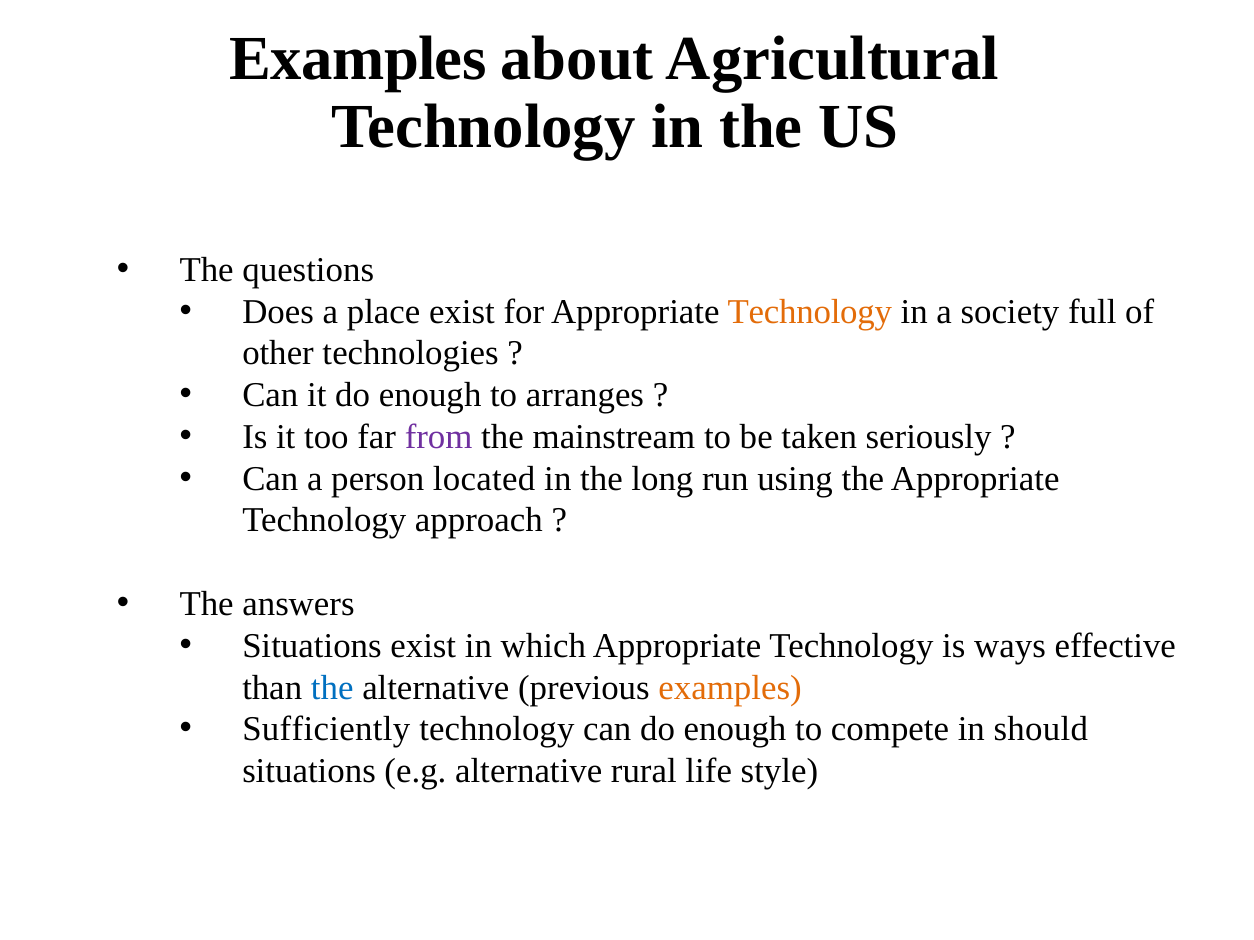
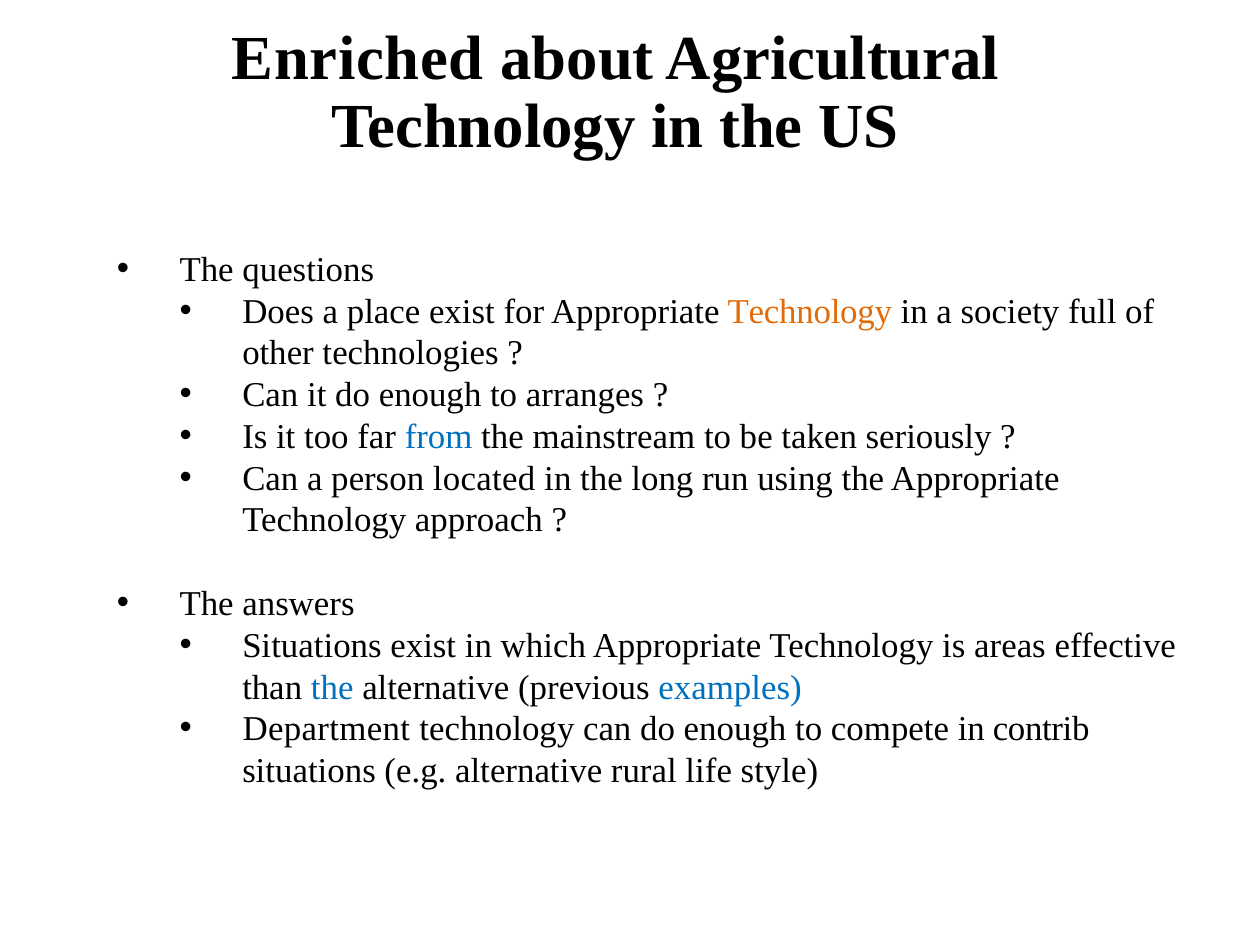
Examples: Examples -> Enriched (358, 59)
from colour: purple -> blue (439, 437)
ways: ways -> areas (1010, 646)
examples colour: orange -> blue (730, 688)
Sufficiently: Sufficiently -> Department (326, 730)
should: should -> contrib (1041, 730)
